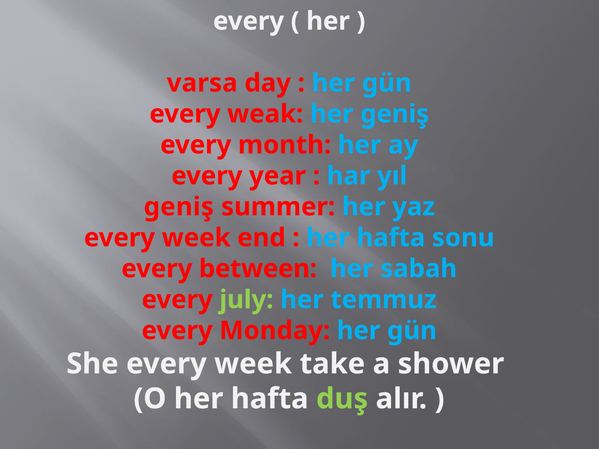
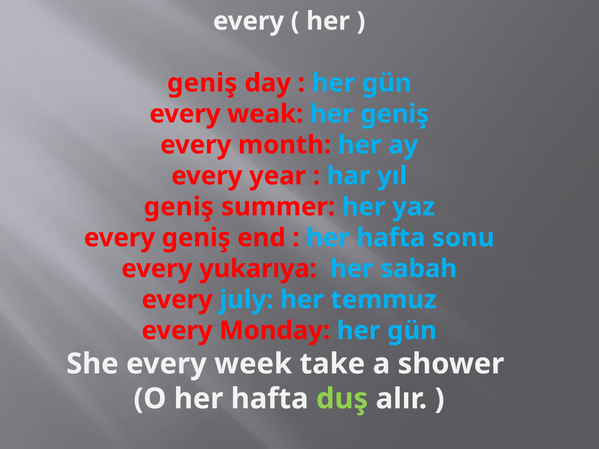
varsa: varsa -> geniş (202, 83)
week: week -> geniş (196, 238)
between: between -> yukarıya (258, 269)
july colour: light green -> light blue (246, 300)
